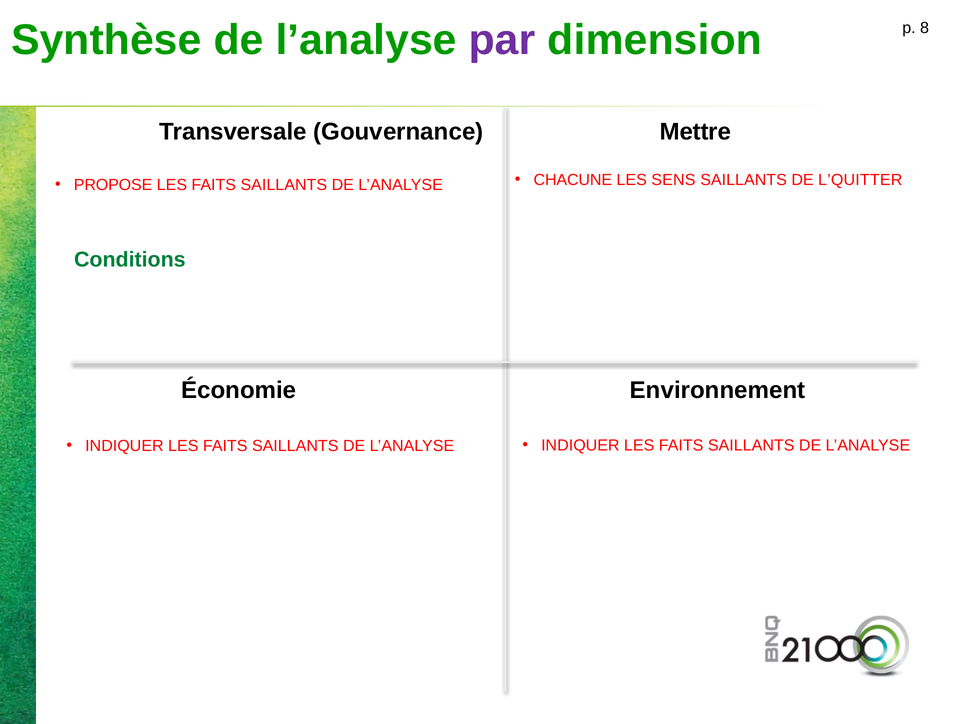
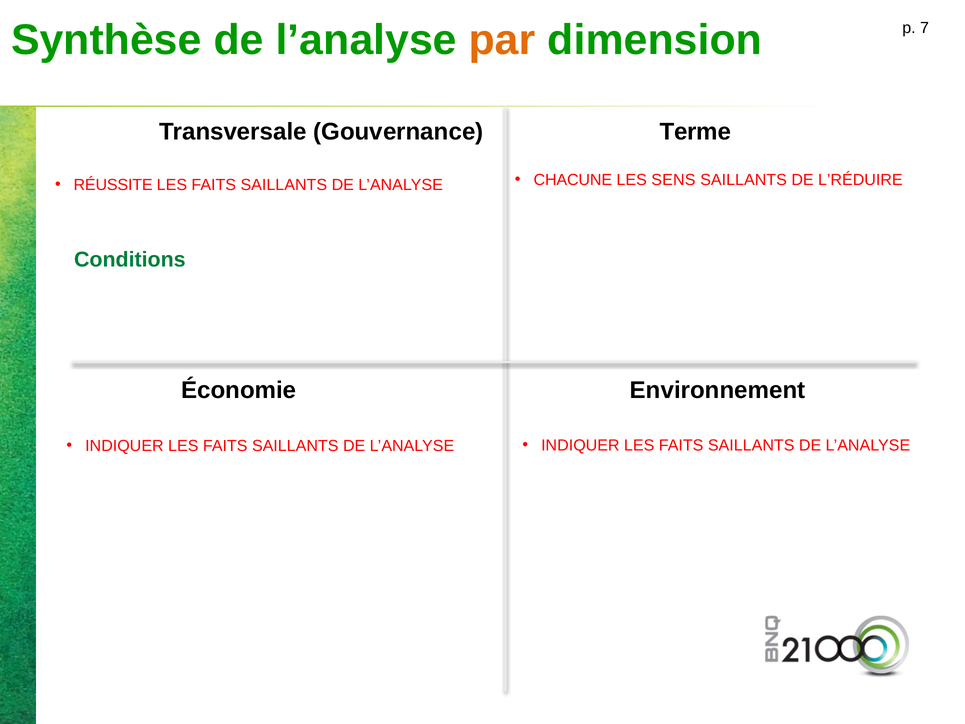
par colour: purple -> orange (502, 40)
8: 8 -> 7 (925, 28)
Mettre: Mettre -> Terme (695, 132)
L’QUITTER: L’QUITTER -> L’RÉDUIRE (860, 180)
PROPOSE: PROPOSE -> RÉUSSITE (113, 185)
